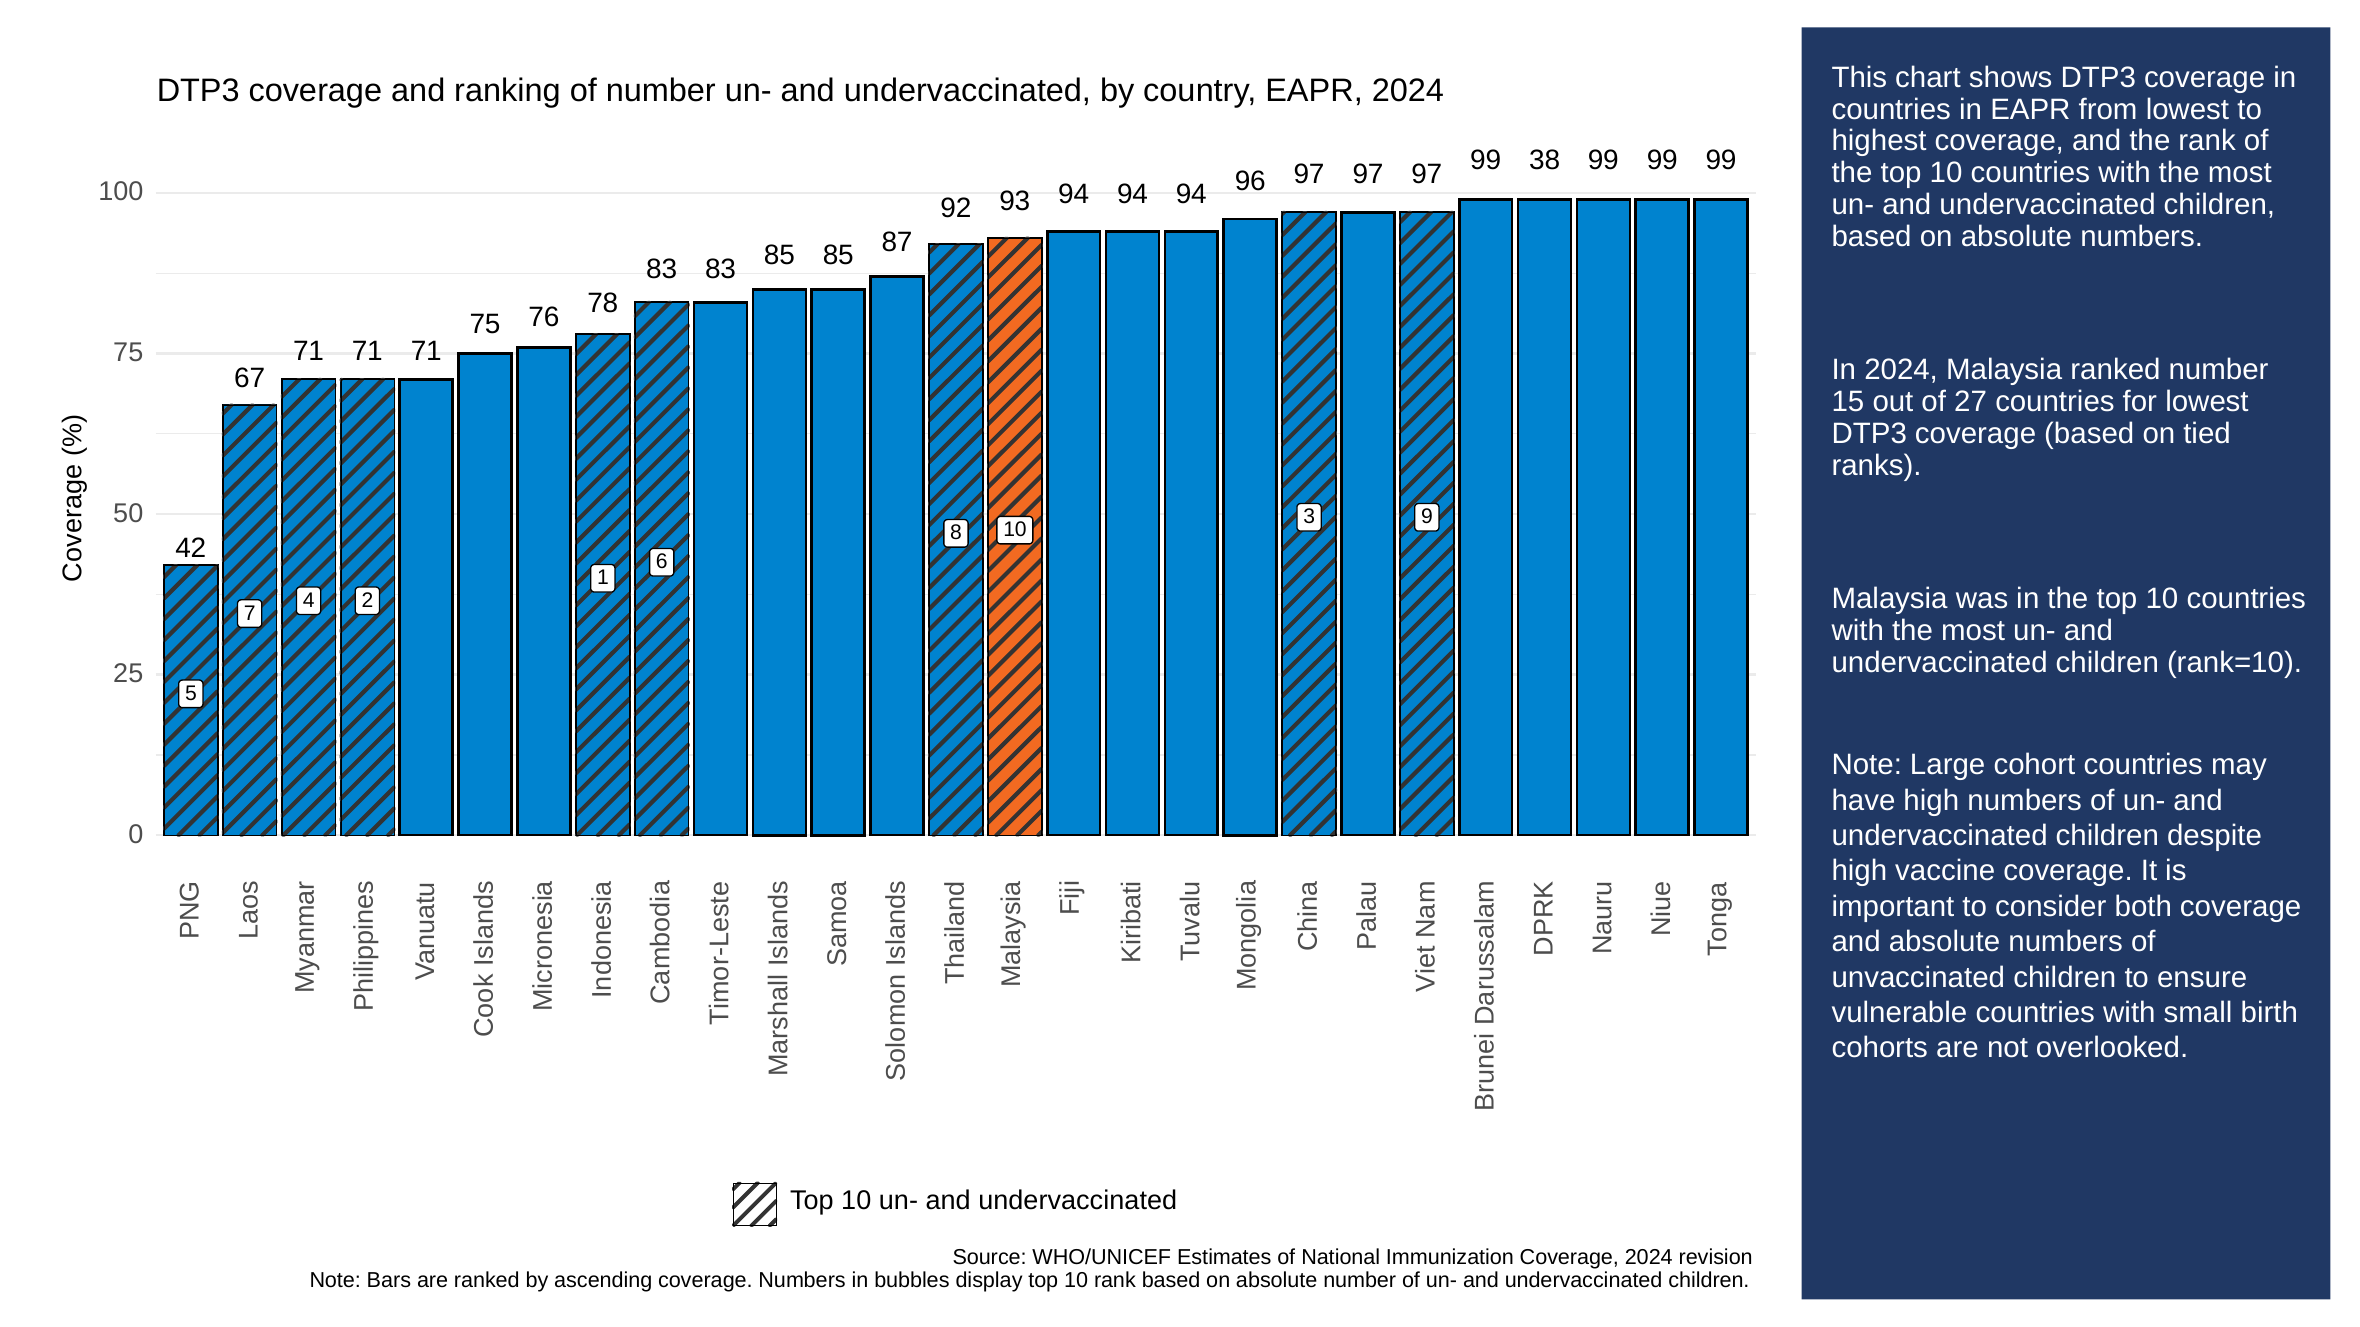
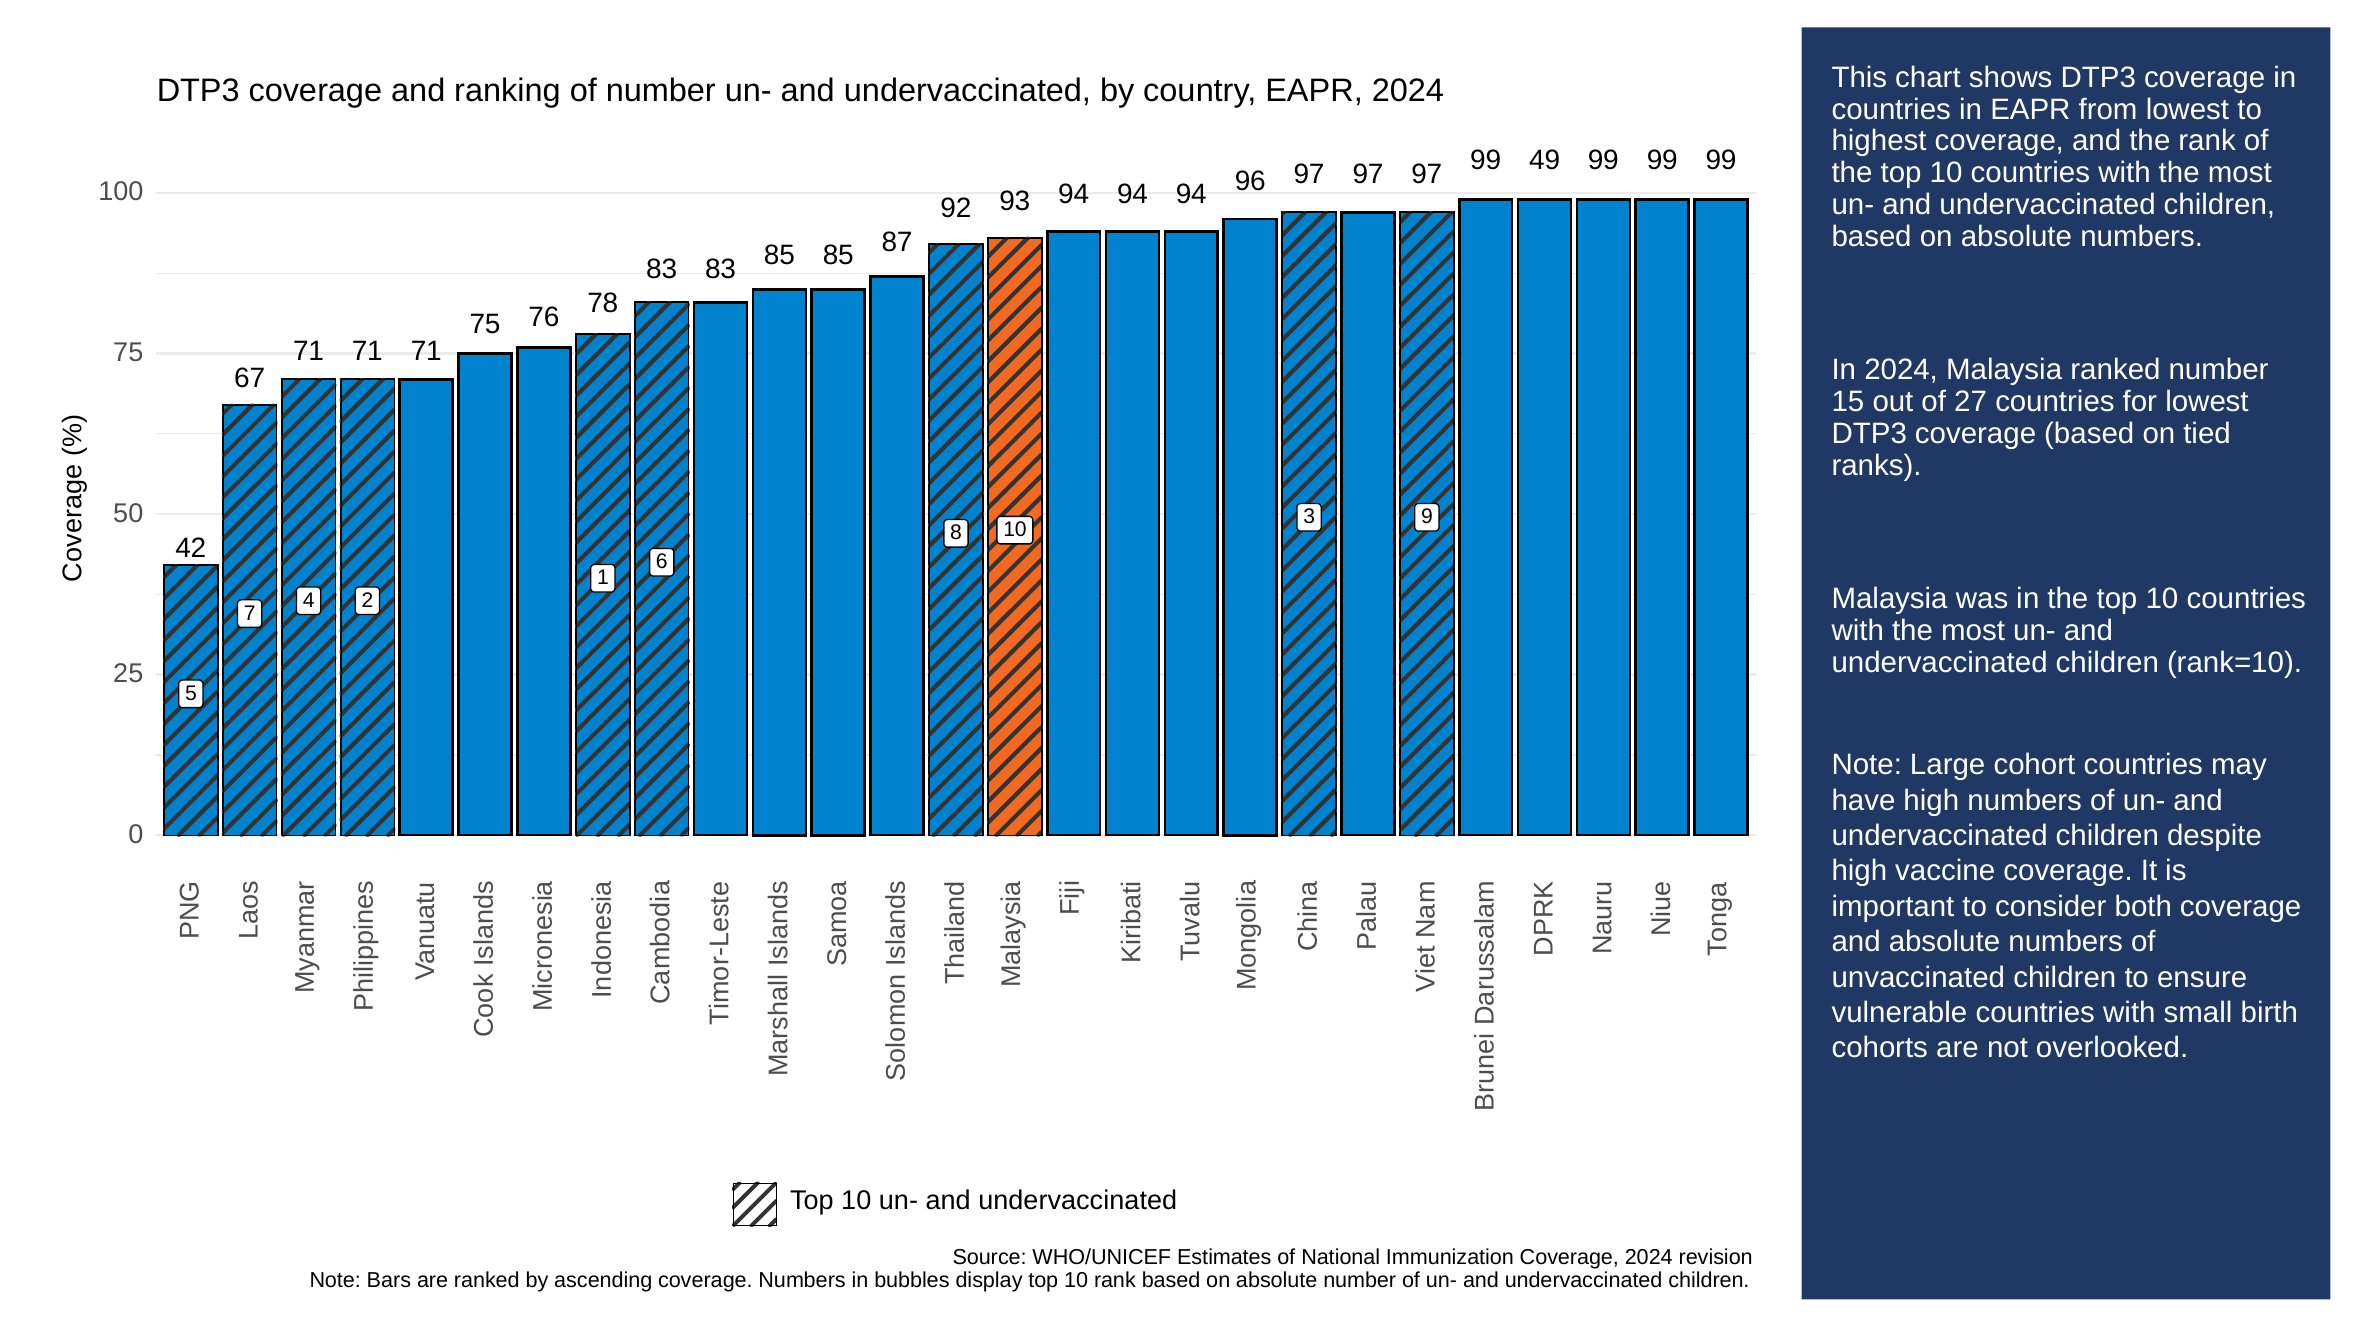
38: 38 -> 49 (1545, 160)
